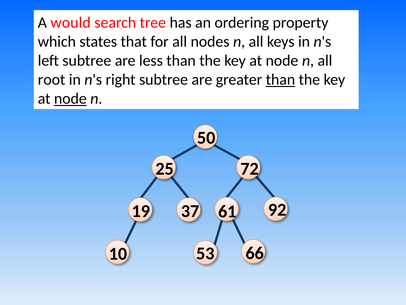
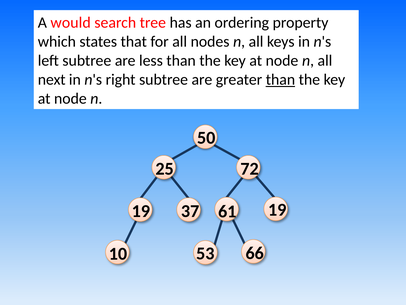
root: root -> next (52, 80)
node underline: present -> none (70, 99)
61 92: 92 -> 19 (277, 210)
